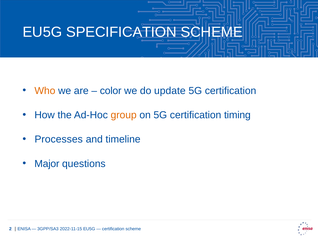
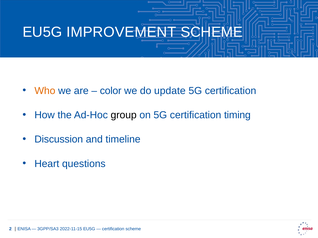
SPECIFICATION: SPECIFICATION -> IMPROVEMENT (121, 32)
group colour: orange -> black (124, 115)
Processes: Processes -> Discussion (59, 140)
Major: Major -> Heart (47, 164)
